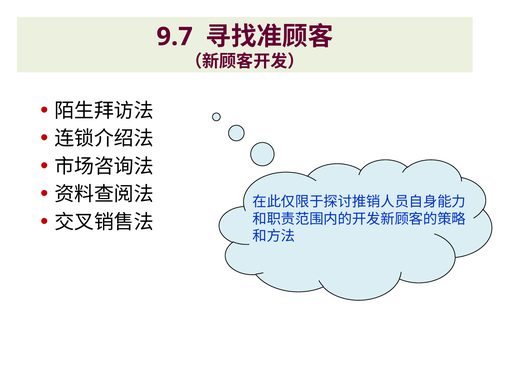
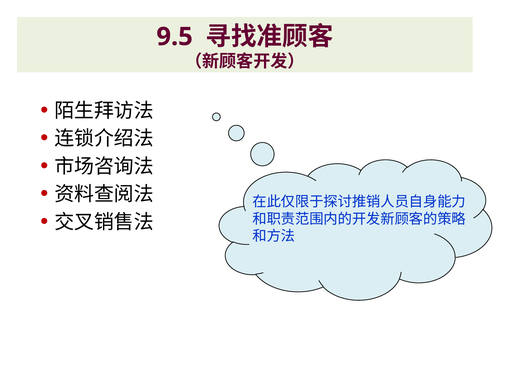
9.7: 9.7 -> 9.5 (175, 37)
